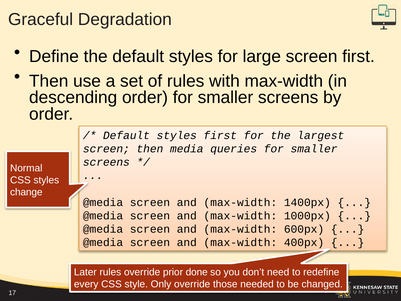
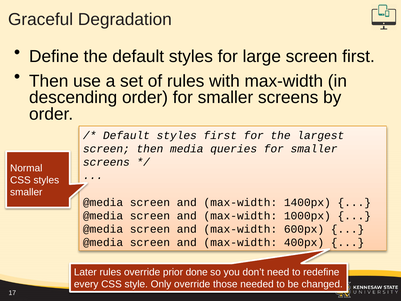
change: change -> smaller (26, 192)
